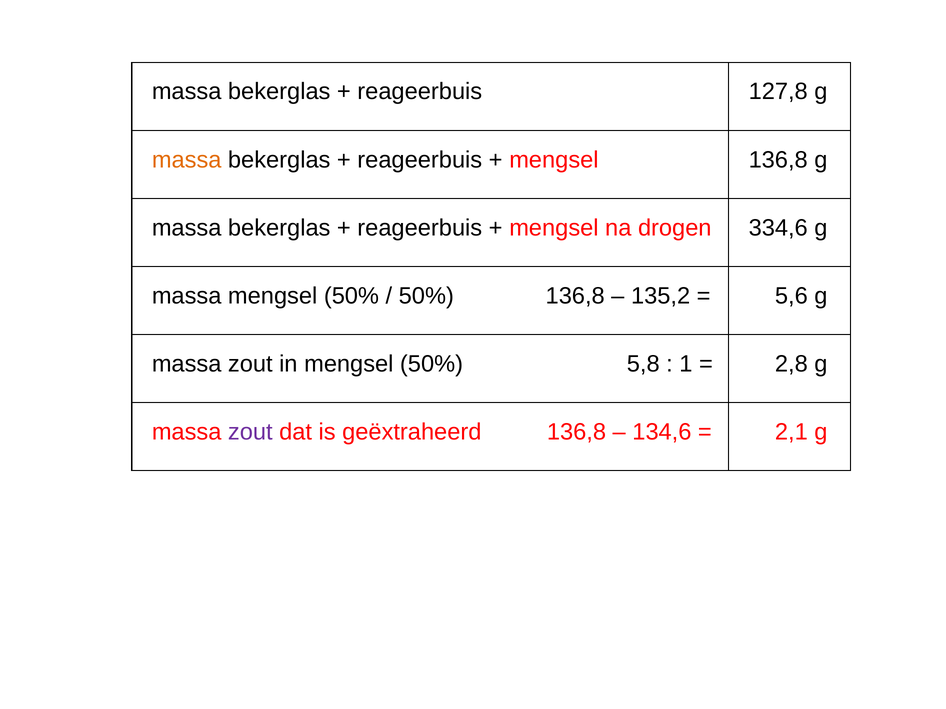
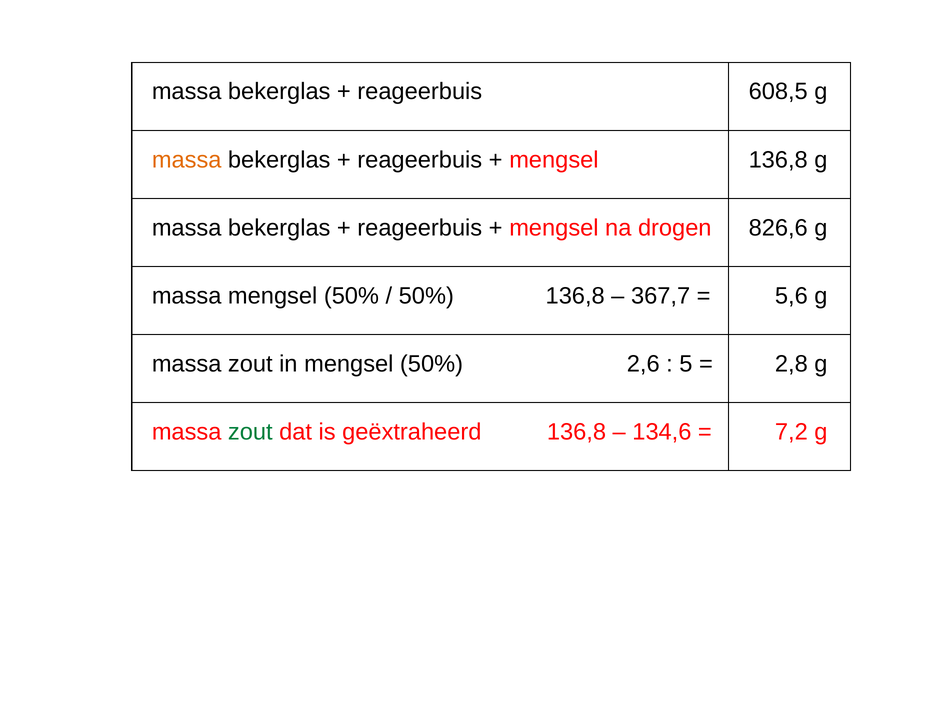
127,8: 127,8 -> 608,5 (778, 92)
334,6: 334,6 -> 826,6 (778, 228)
135,2: 135,2 -> 367,7 (661, 296)
5,8: 5,8 -> 2,6 (643, 364)
1: 1 -> 5 (686, 364)
zout colour: purple -> green (250, 432)
2,1: 2,1 -> 7,2 (791, 432)
